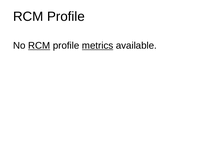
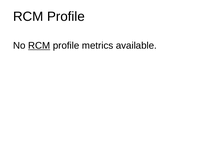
metrics underline: present -> none (98, 46)
